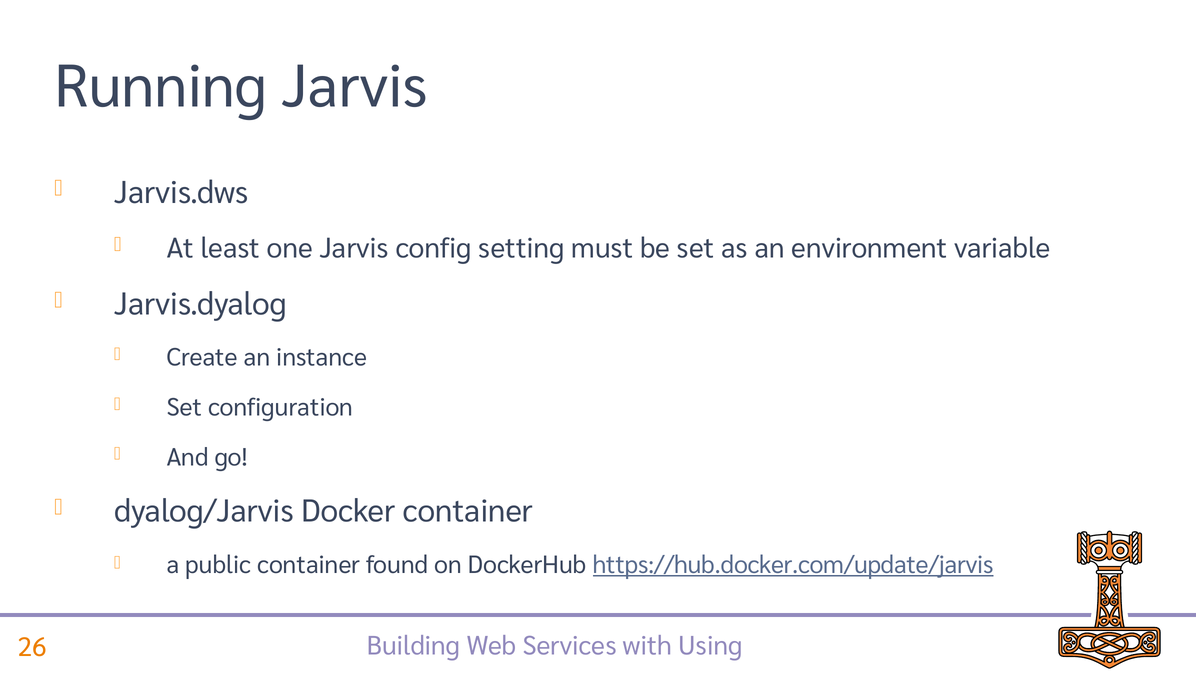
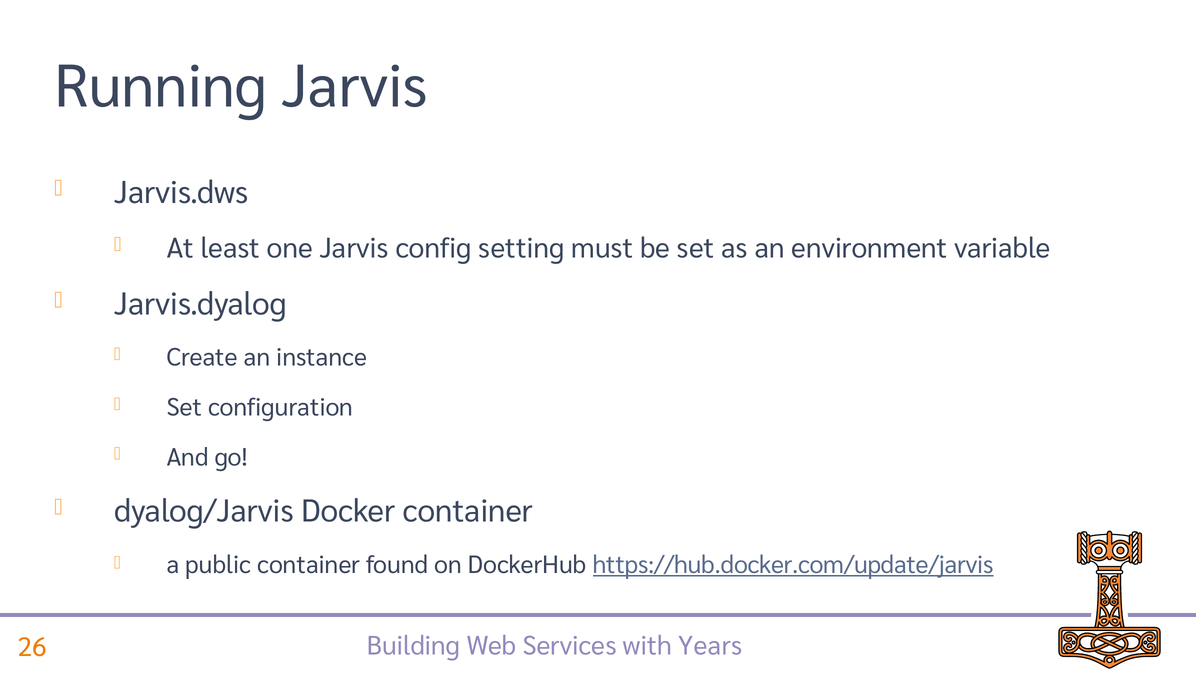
Using: Using -> Years (710, 646)
